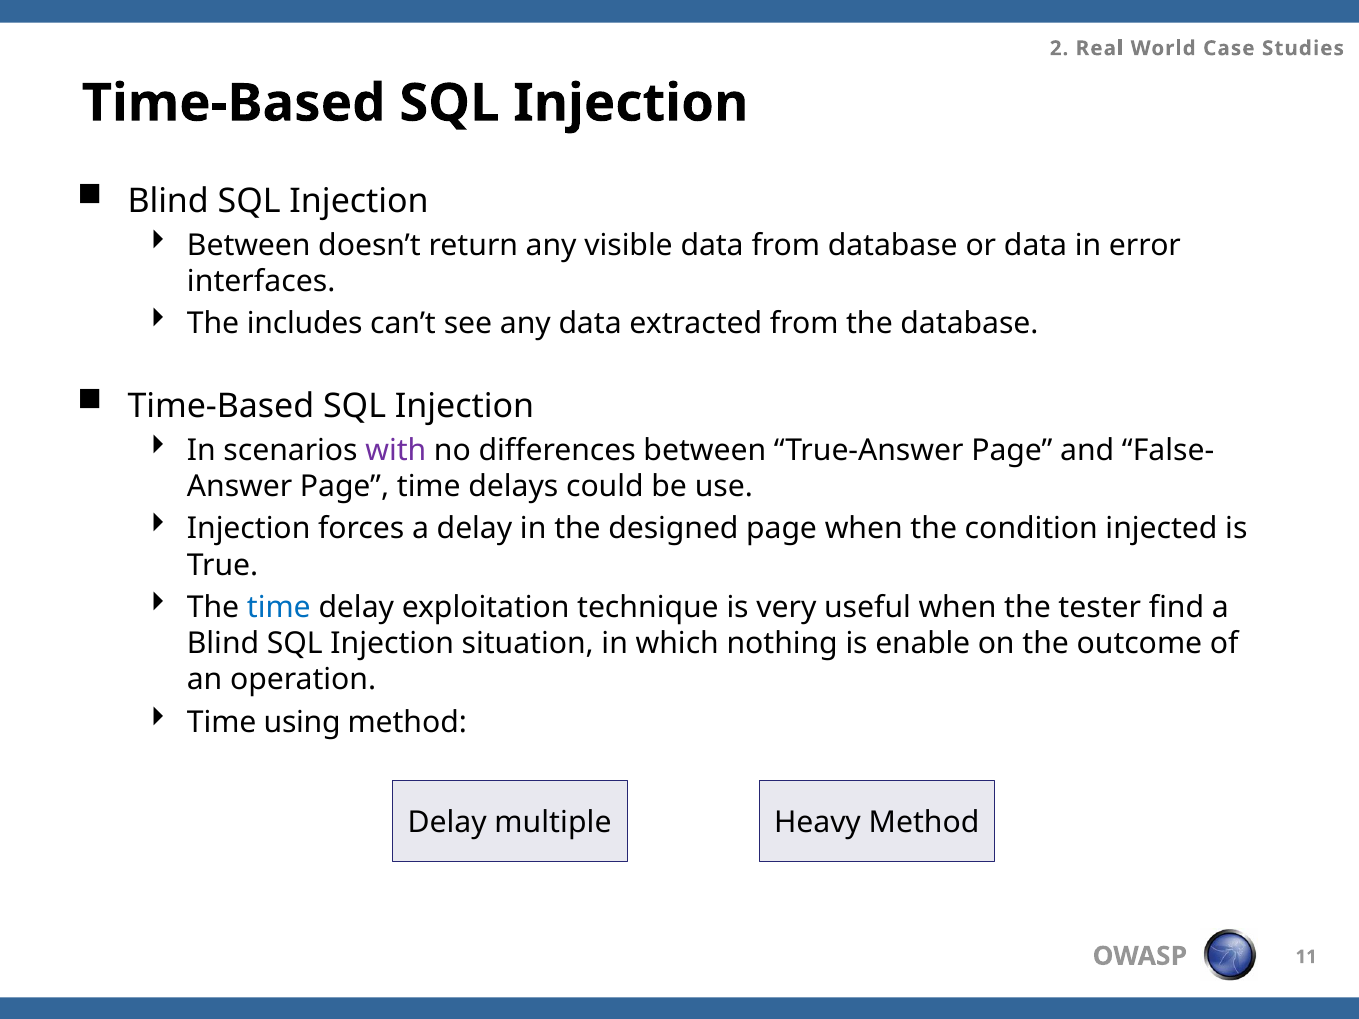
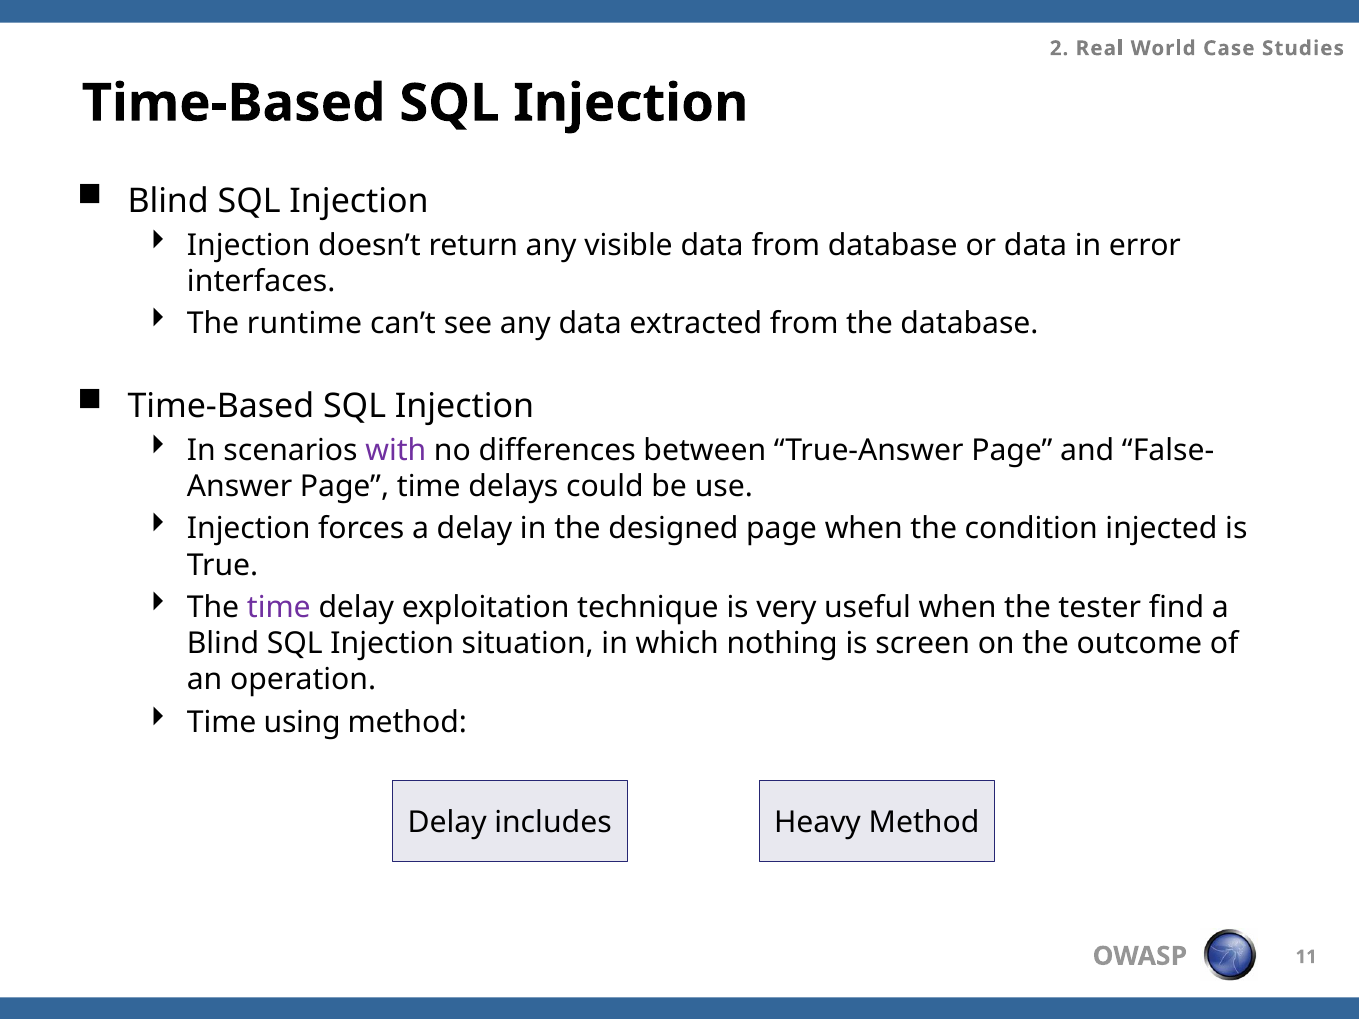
Between: Between -> Injection (249, 245)
includes: includes -> runtime (305, 324)
time colour: blue -> purple (279, 608)
enable: enable -> screen (923, 644)
multiple: multiple -> includes (553, 823)
